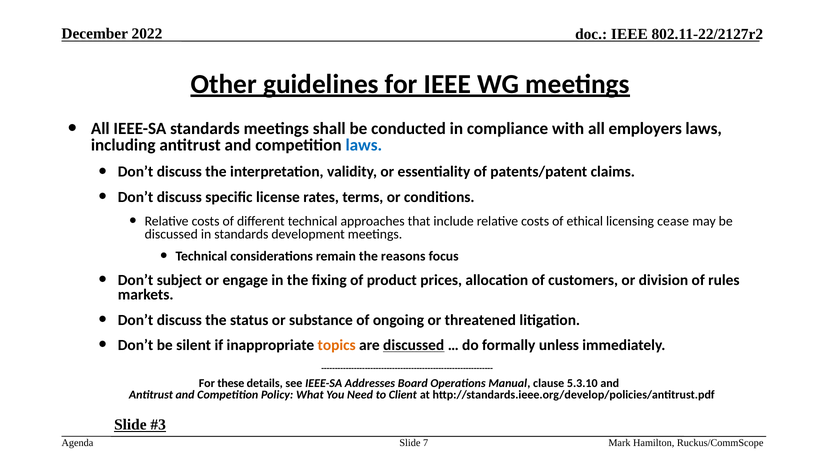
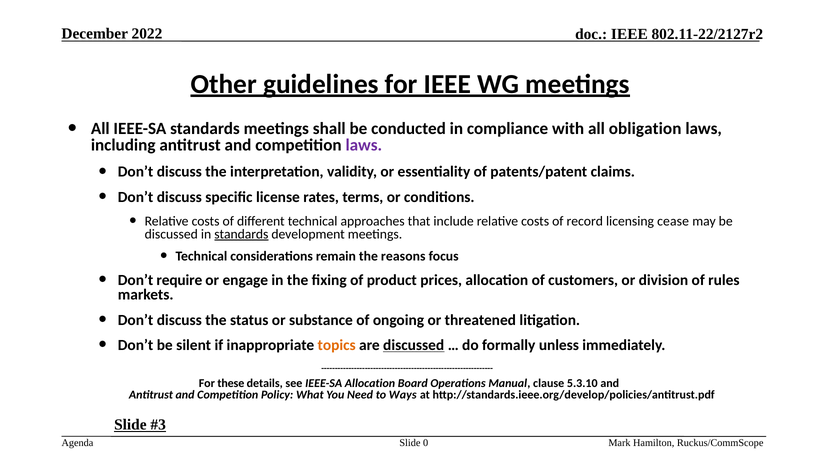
employers: employers -> obligation (645, 129)
laws colour: blue -> purple (364, 145)
ethical: ethical -> record (585, 221)
standards underline: none -> present (241, 234)
subject: subject -> require (179, 280)
IEEE-SA Addresses: Addresses -> Allocation (370, 383)
Client: Client -> Ways (403, 395)
7: 7 -> 0 (426, 443)
